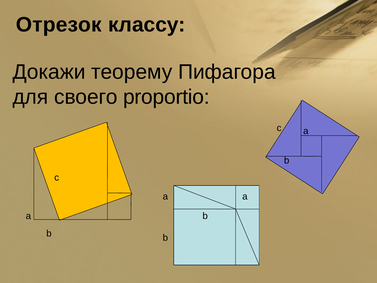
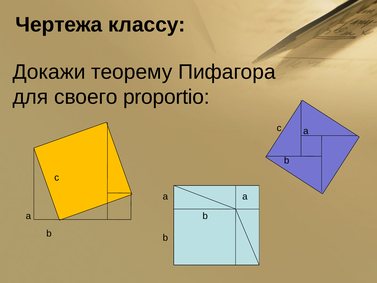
Отрезок: Отрезок -> Чертежа (59, 25)
